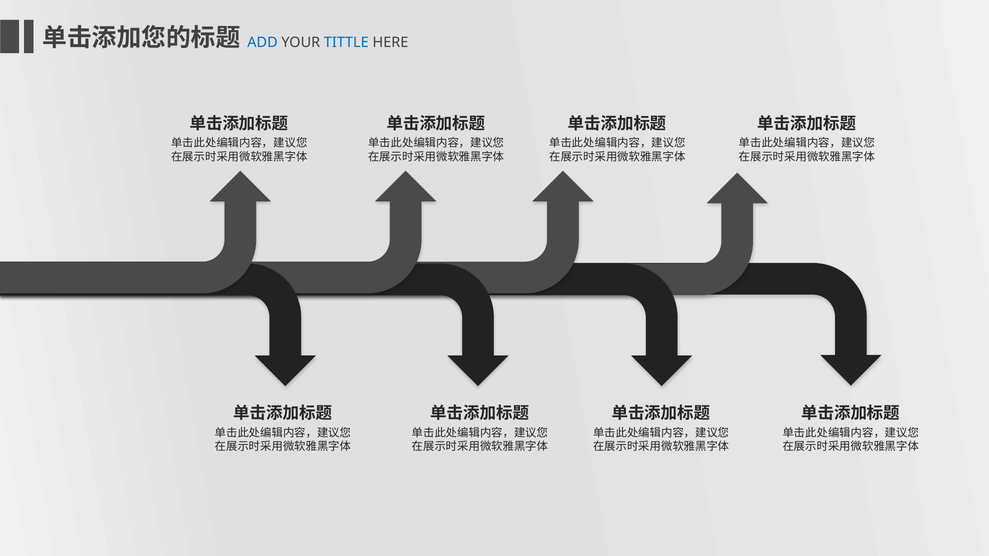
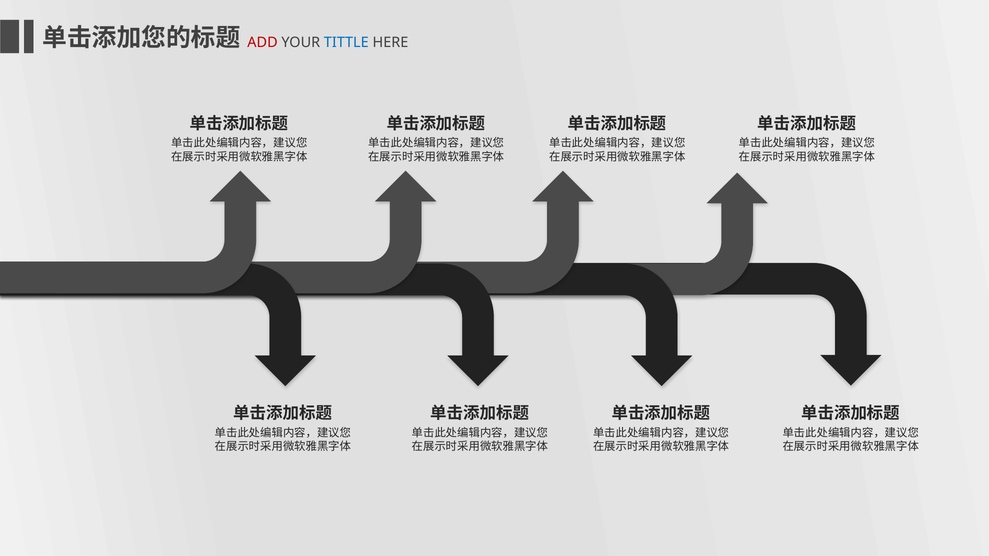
ADD colour: blue -> red (263, 43)
